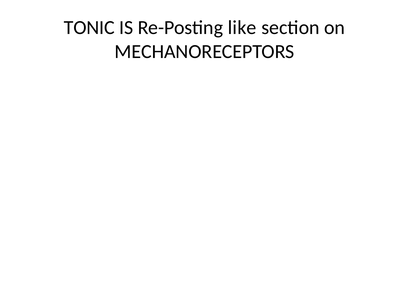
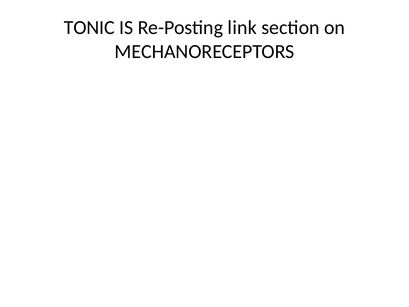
like: like -> link (242, 28)
